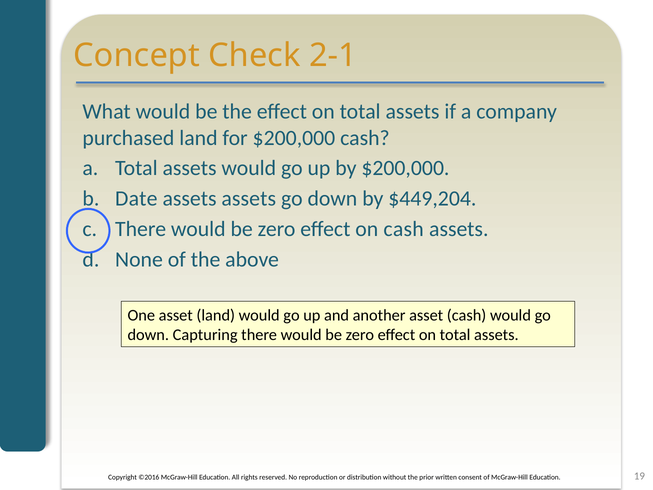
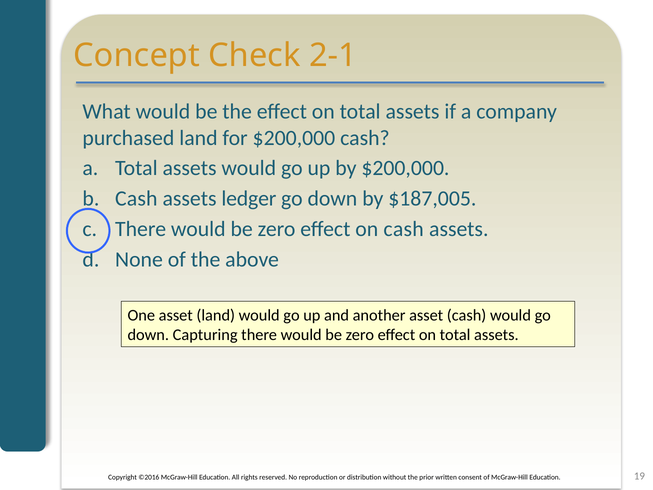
b Date: Date -> Cash (136, 199)
assets assets: assets -> ledger (249, 199)
$449,204: $449,204 -> $187,005 (432, 199)
